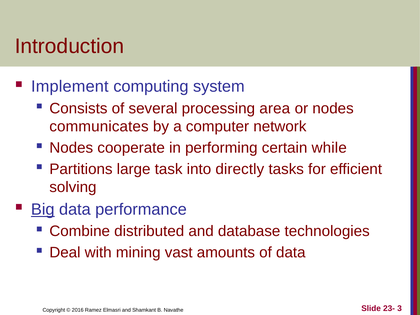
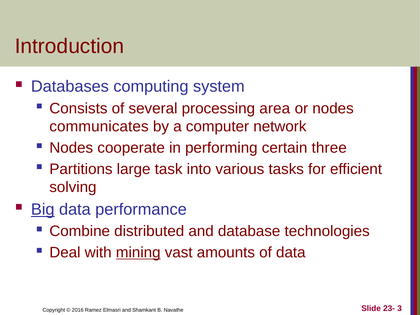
Implement: Implement -> Databases (70, 87)
while: while -> three (329, 148)
directly: directly -> various (240, 169)
mining underline: none -> present (138, 253)
